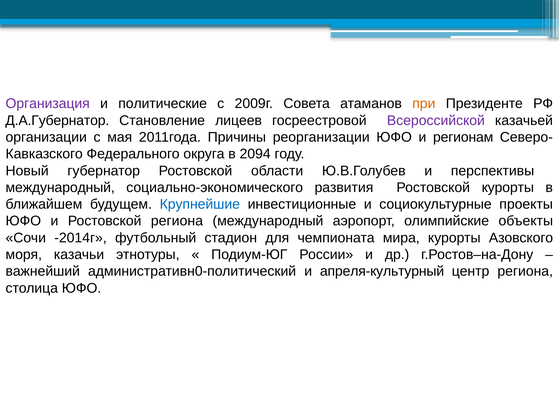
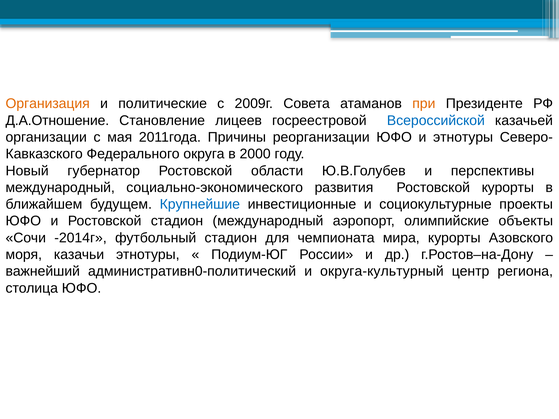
Организация colour: purple -> orange (48, 104)
Д.А.Губернатор: Д.А.Губернатор -> Д.А.Отношение (57, 121)
Всероссийской colour: purple -> blue (436, 121)
и регионам: регионам -> этнотуры (463, 137)
2094: 2094 -> 2000 (255, 154)
Ростовской региона: региона -> стадион (177, 221)
апреля-культурный: апреля-культурный -> округа-культурный (382, 271)
